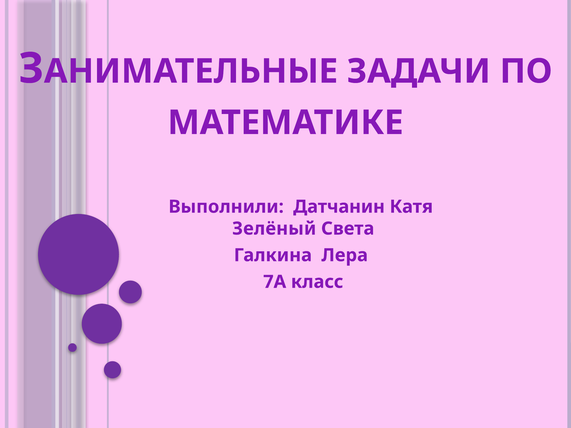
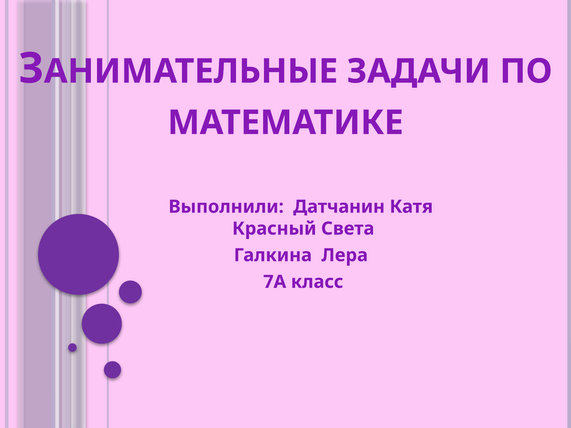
Зелёный: Зелёный -> Красный (274, 229)
